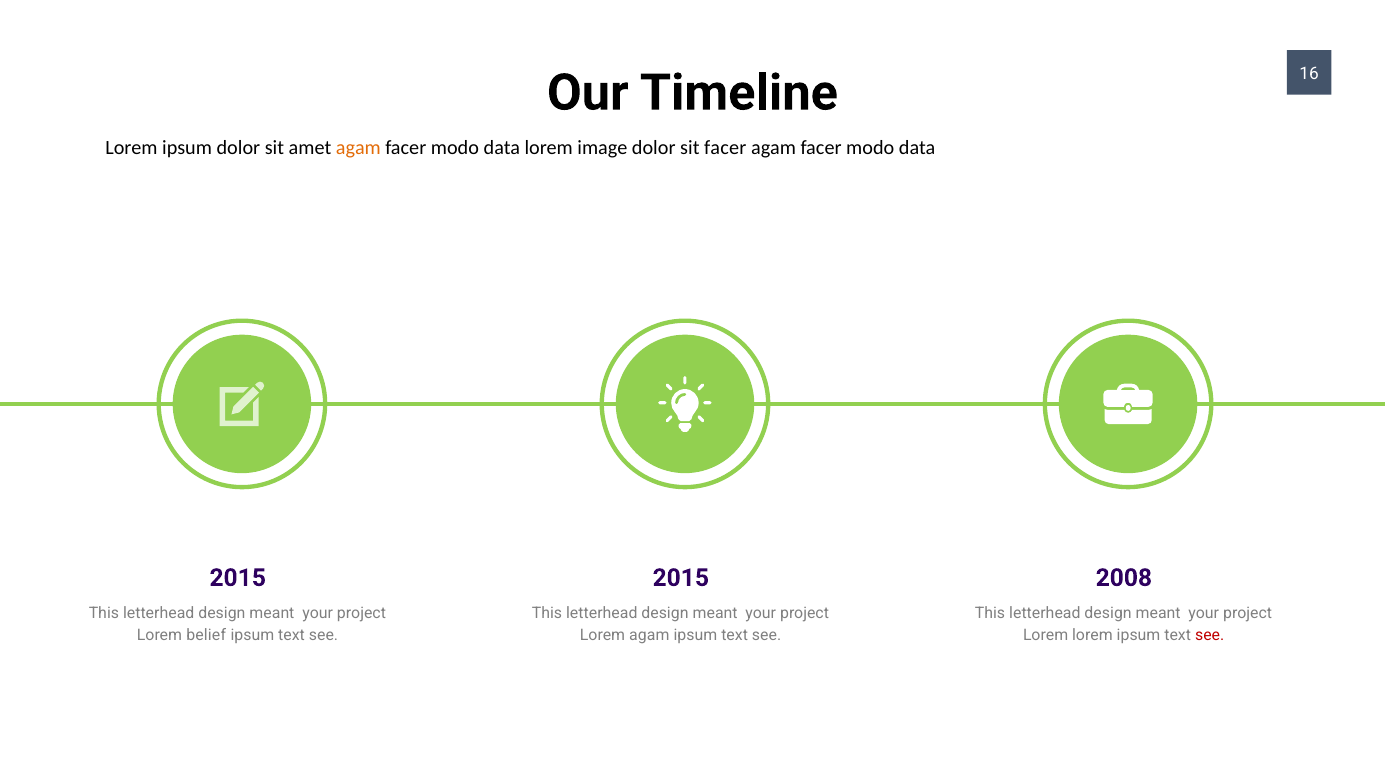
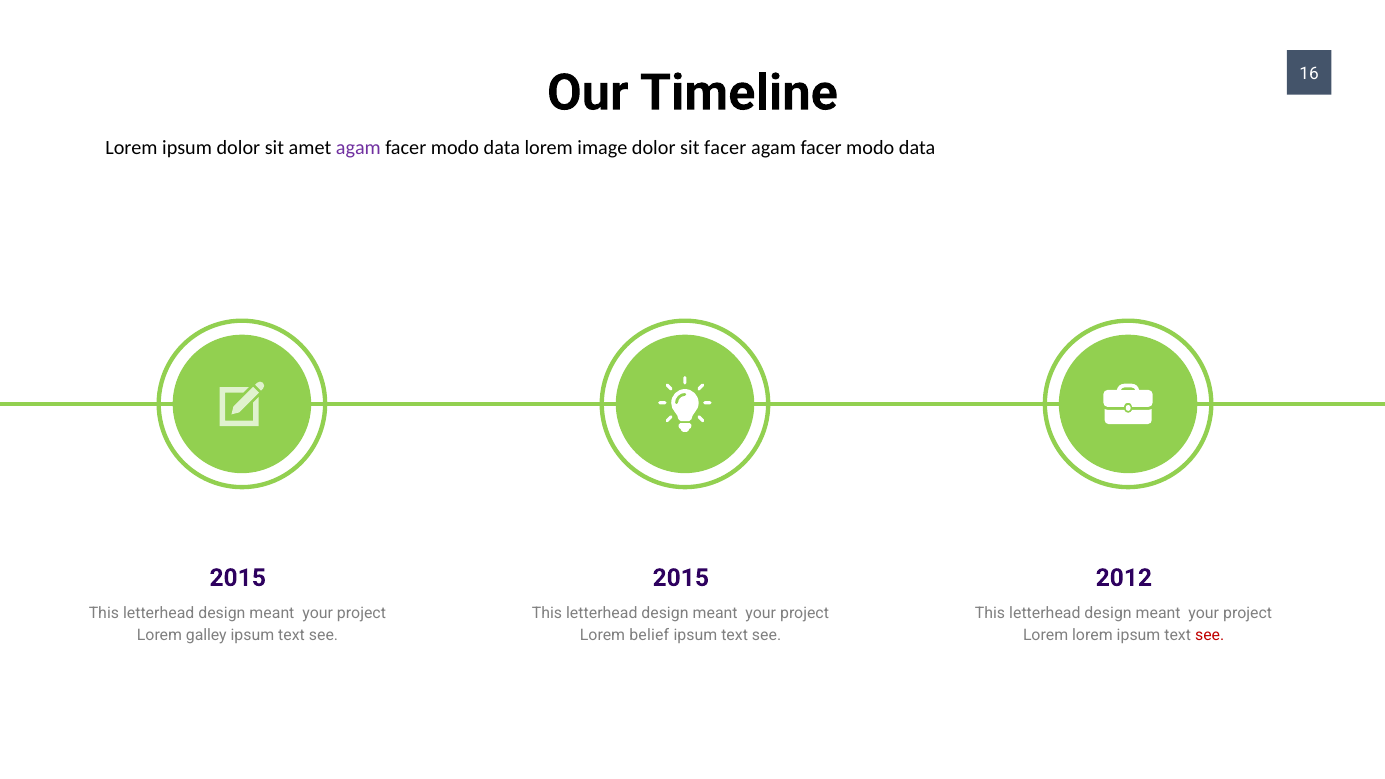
agam colour: orange -> purple (358, 148)
2008: 2008 -> 2012 (1124, 578)
belief: belief -> galley (206, 635)
Lorem agam: agam -> belief (649, 635)
